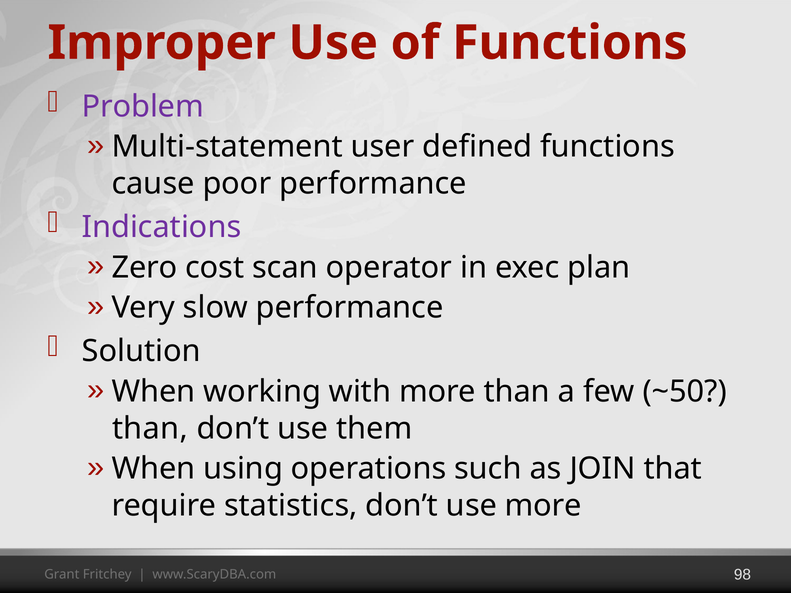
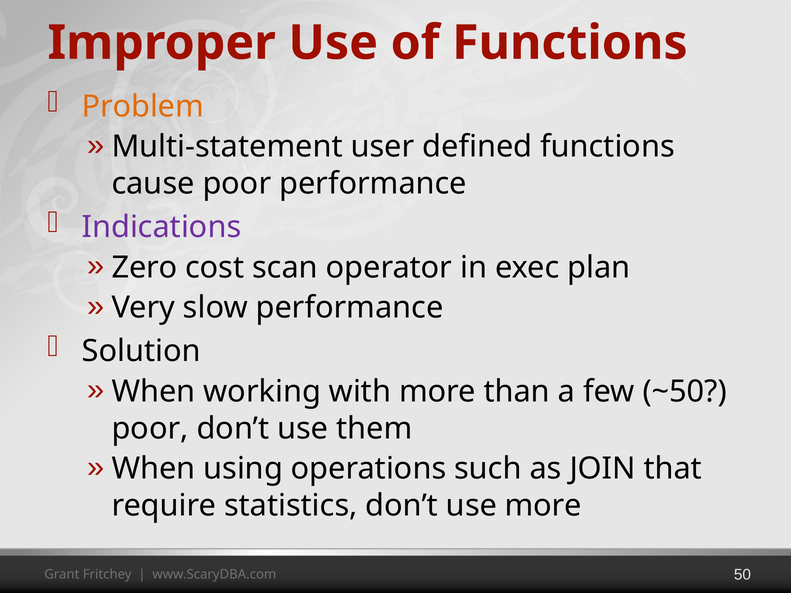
Problem colour: purple -> orange (143, 107)
than: than -> poor (150, 429)
98: 98 -> 50 (742, 575)
